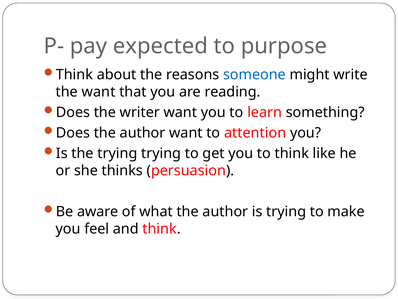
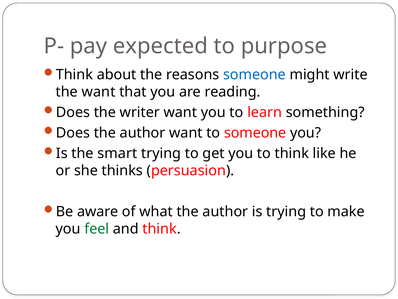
to attention: attention -> someone (255, 133)
the trying: trying -> smart (117, 153)
feel colour: black -> green (97, 229)
